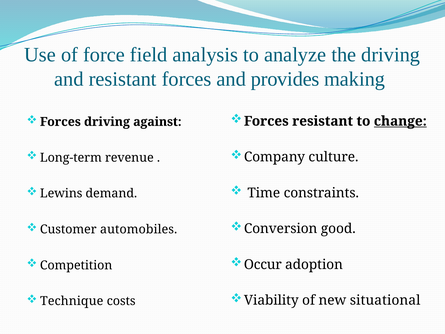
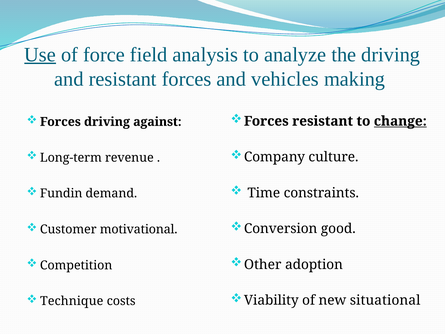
Use underline: none -> present (40, 55)
provides: provides -> vehicles (285, 79)
Lewins: Lewins -> Fundin (61, 193)
automobiles: automobiles -> motivational (139, 229)
Occur: Occur -> Other (263, 264)
